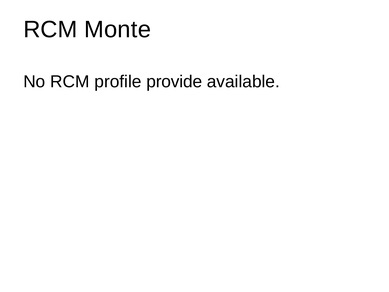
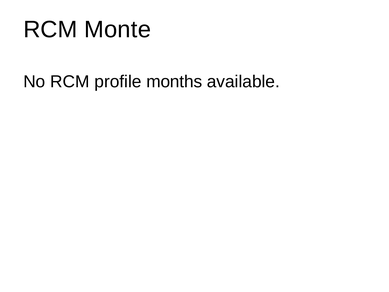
provide: provide -> months (174, 82)
